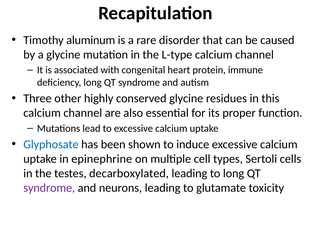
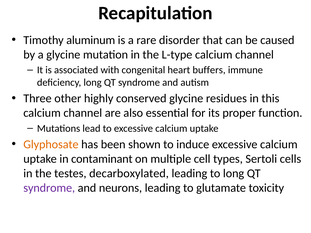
protein: protein -> buffers (209, 70)
Glyphosate colour: blue -> orange (51, 145)
epinephrine: epinephrine -> contaminant (102, 159)
